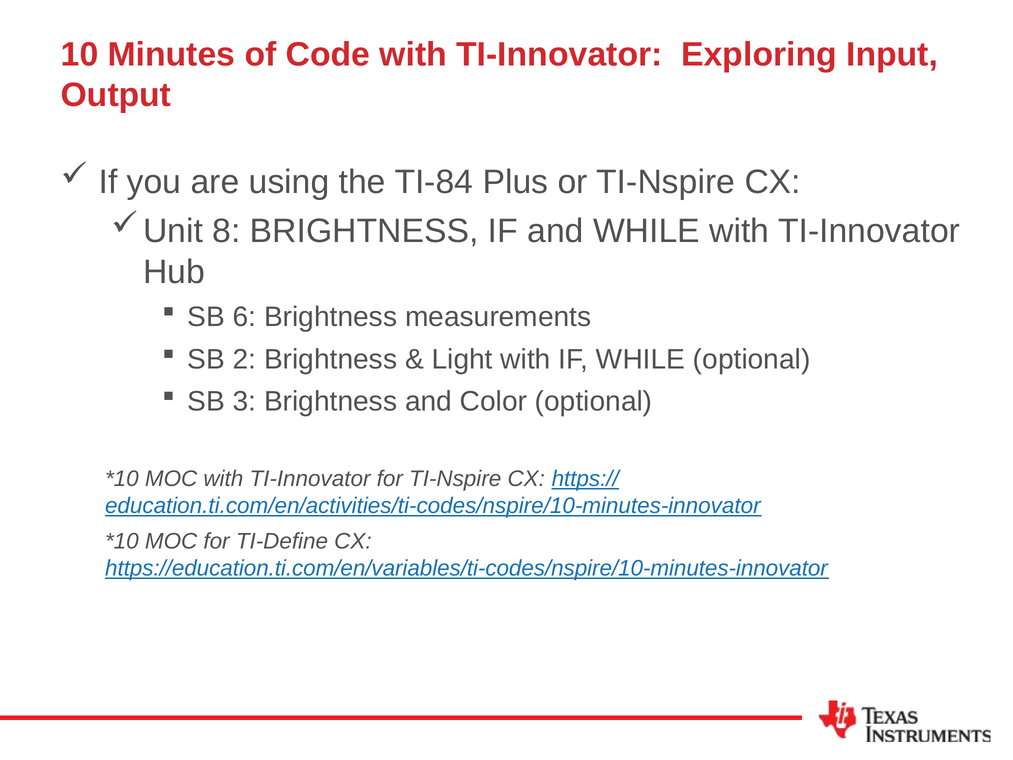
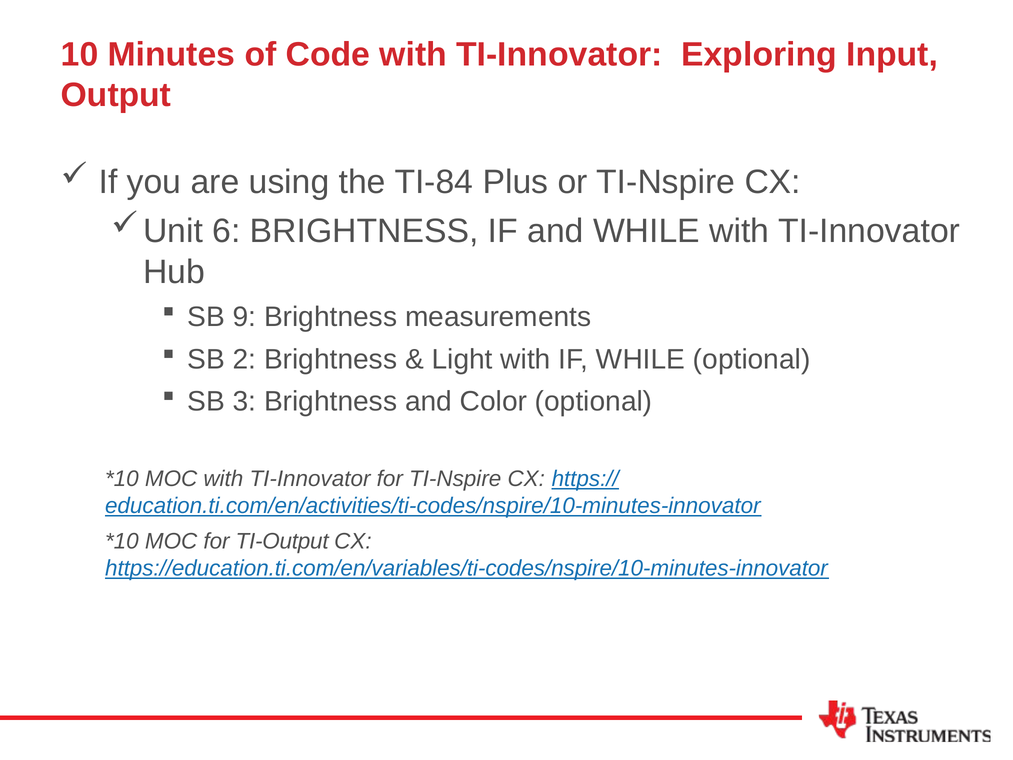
8: 8 -> 6 (226, 231)
6: 6 -> 9 (245, 317)
TI-Define: TI-Define -> TI-Output (282, 541)
